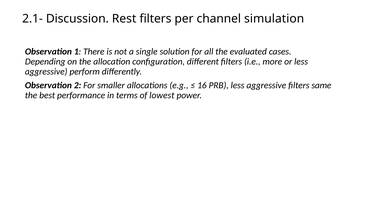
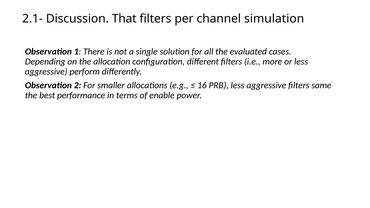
Rest: Rest -> That (124, 19)
lowest: lowest -> enable (162, 95)
